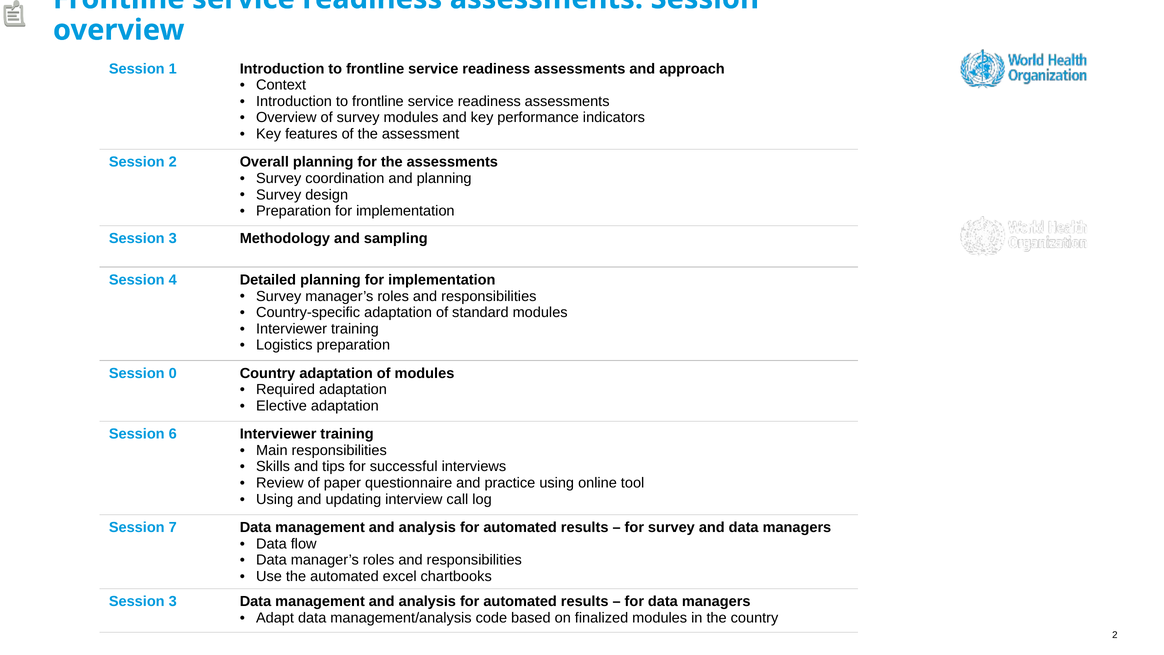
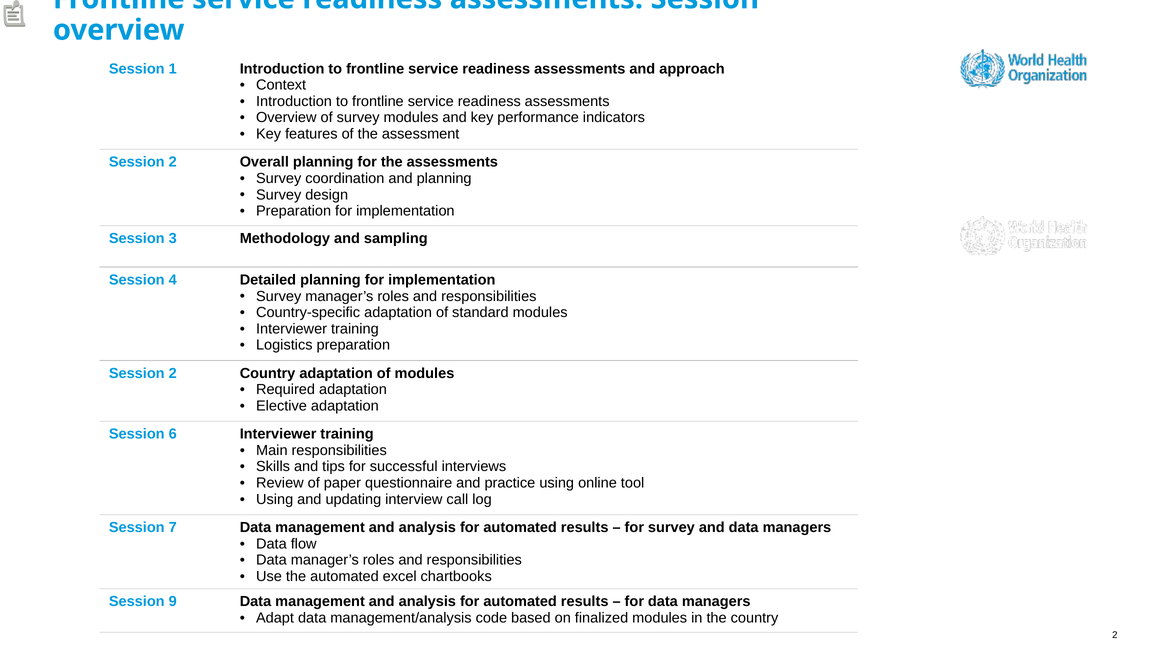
0: 0 -> 2 (173, 373)
3: 3 -> 9 (173, 601)
